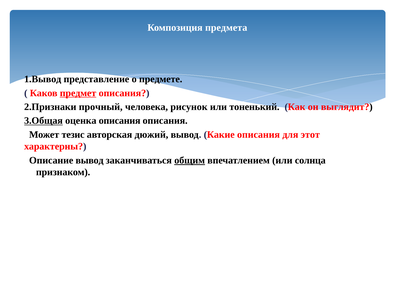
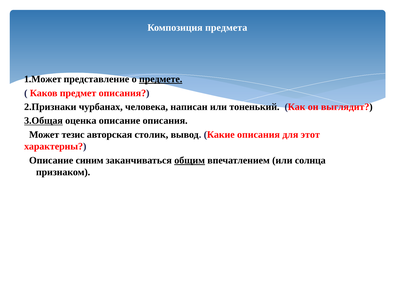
1.Вывод: 1.Вывод -> 1.Может (43, 79)
предмете underline: none -> present (161, 79)
предмет underline: present -> none (78, 93)
прочный: прочный -> чурбанах (101, 107)
рисунок: рисунок -> написан (189, 107)
оценка описания: описания -> описание (120, 120)
дюжий: дюжий -> столик (151, 134)
Описание вывод: вывод -> синим (90, 160)
